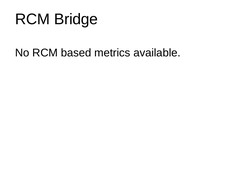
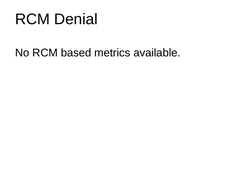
Bridge: Bridge -> Denial (76, 19)
